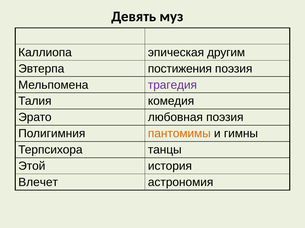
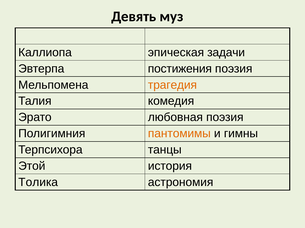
другим: другим -> задачи (226, 53)
трагедия colour: purple -> orange (172, 85)
Влечет: Влечет -> Толика (38, 183)
